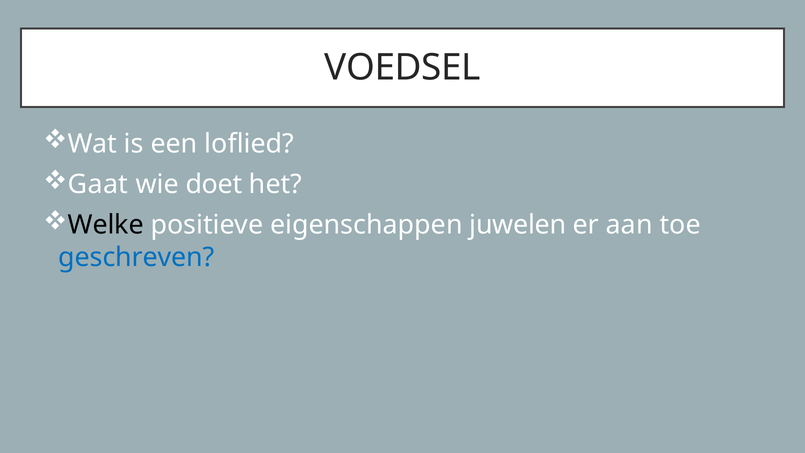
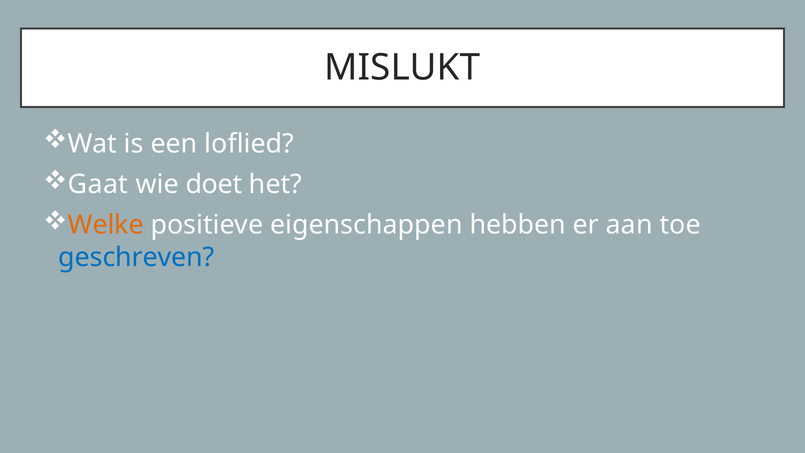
VOEDSEL: VOEDSEL -> MISLUKT (402, 68)
Welke colour: black -> orange (106, 225)
juwelen: juwelen -> hebben (518, 225)
